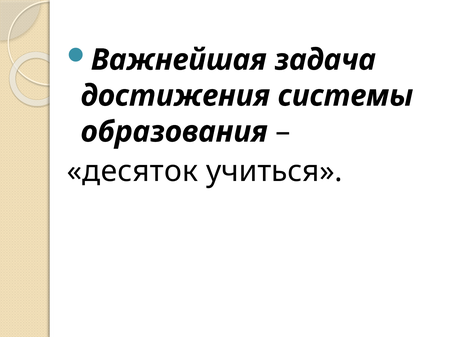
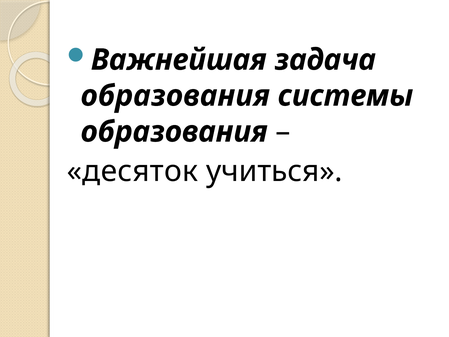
достижения: достижения -> образования (175, 96)
